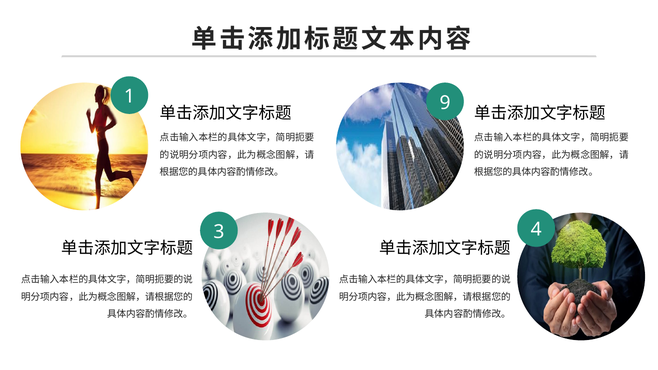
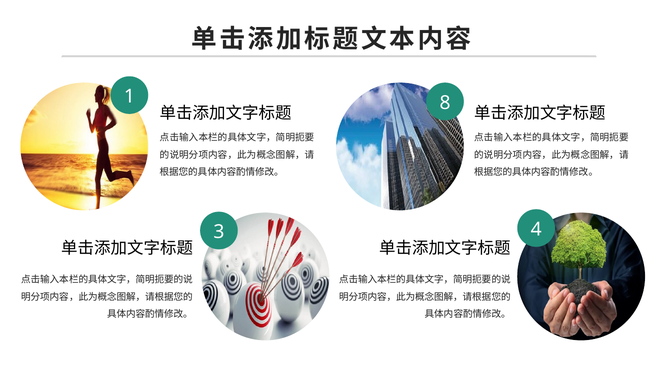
9: 9 -> 8 (445, 103)
